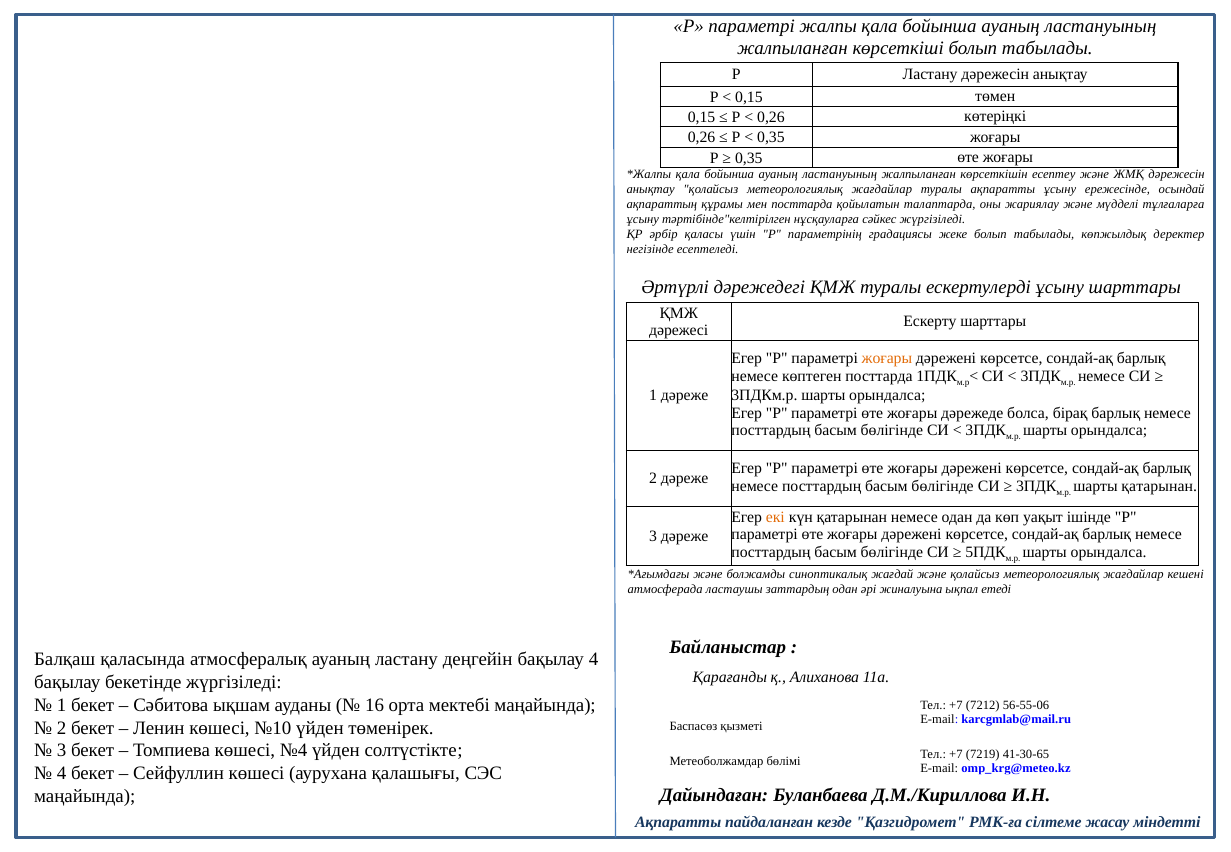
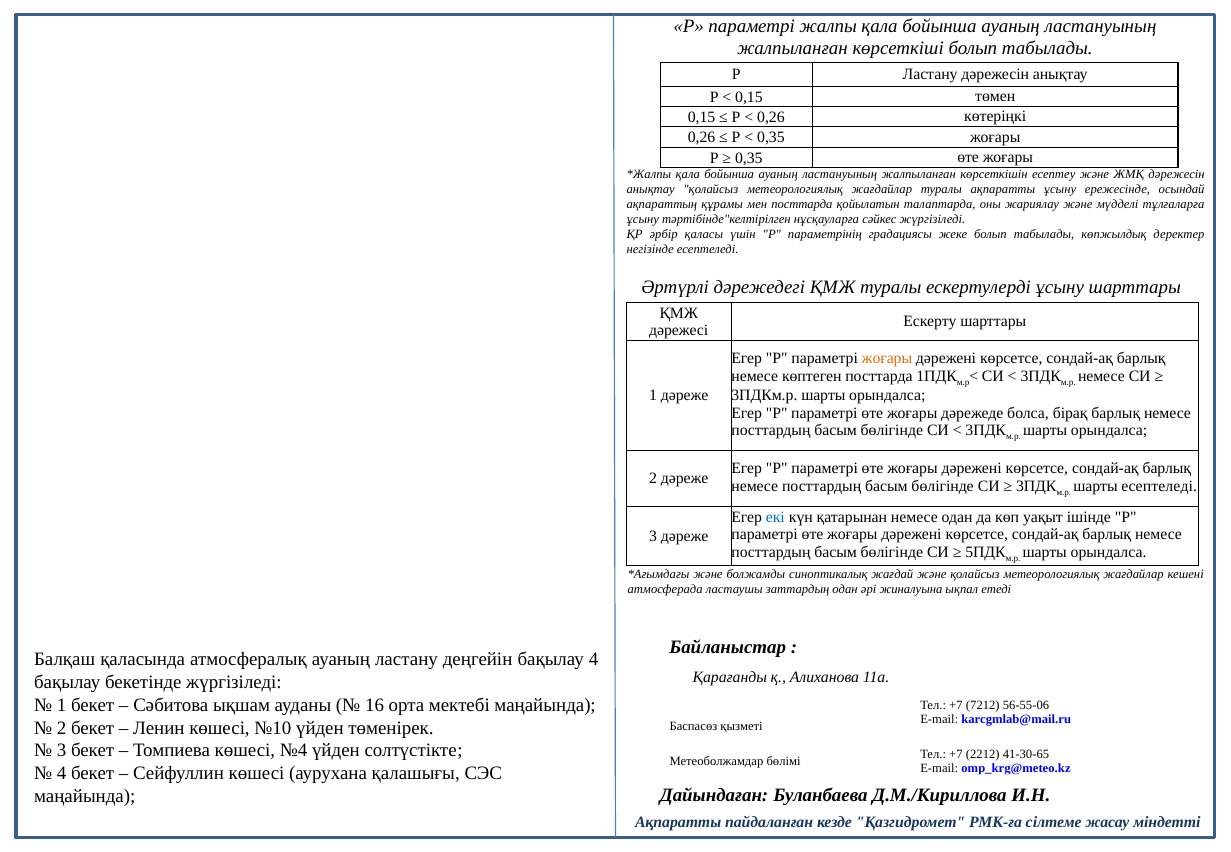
шарты қатарынан: қатарынан -> есептеледі (1159, 486)
екі colour: orange -> blue (775, 517)
7219: 7219 -> 2212 (983, 755)
